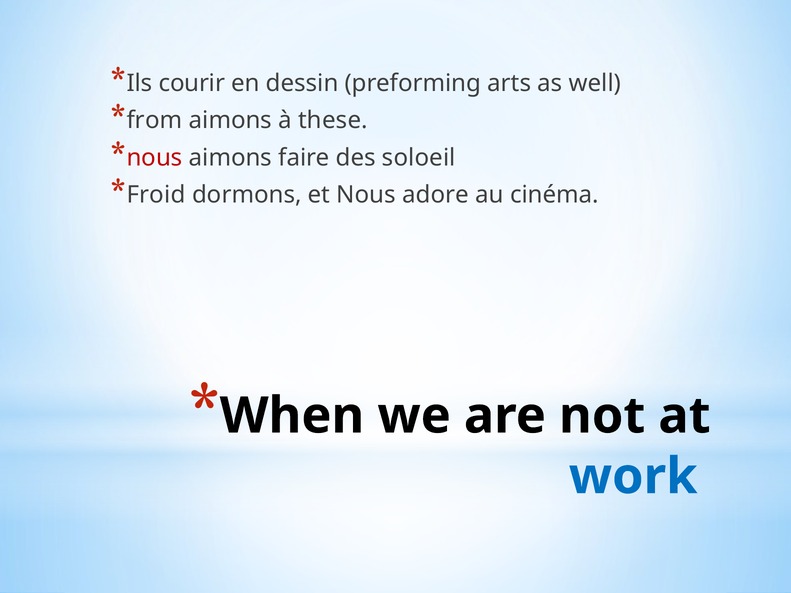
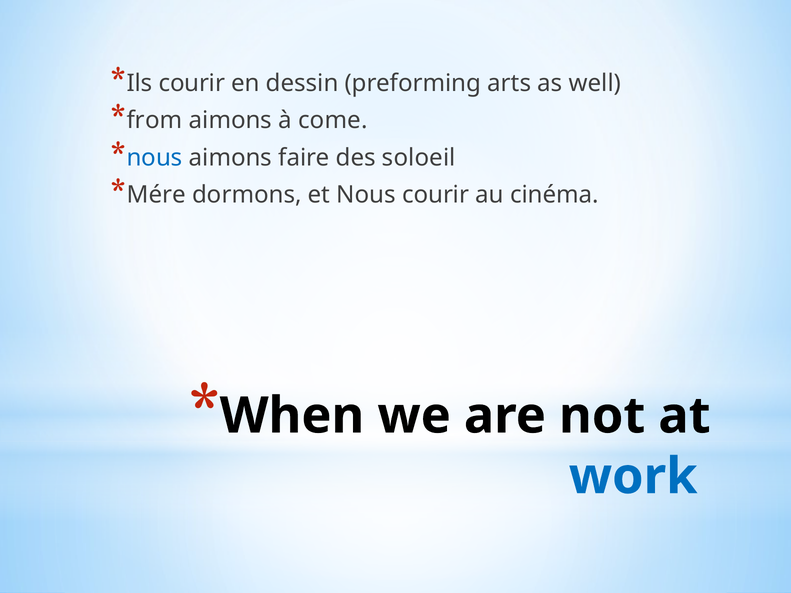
these: these -> come (333, 121)
nous colour: red -> blue (155, 158)
Froid: Froid -> Mére (156, 195)
Nous adore: adore -> courir (436, 195)
